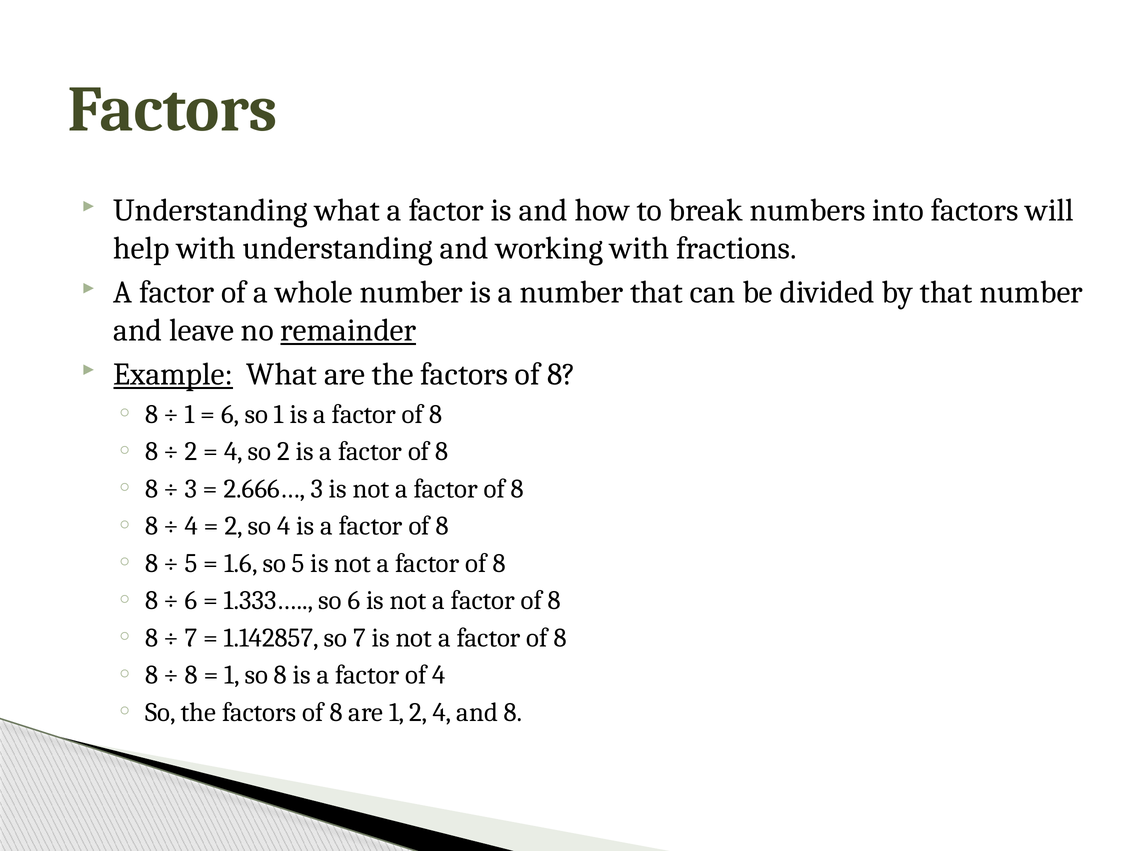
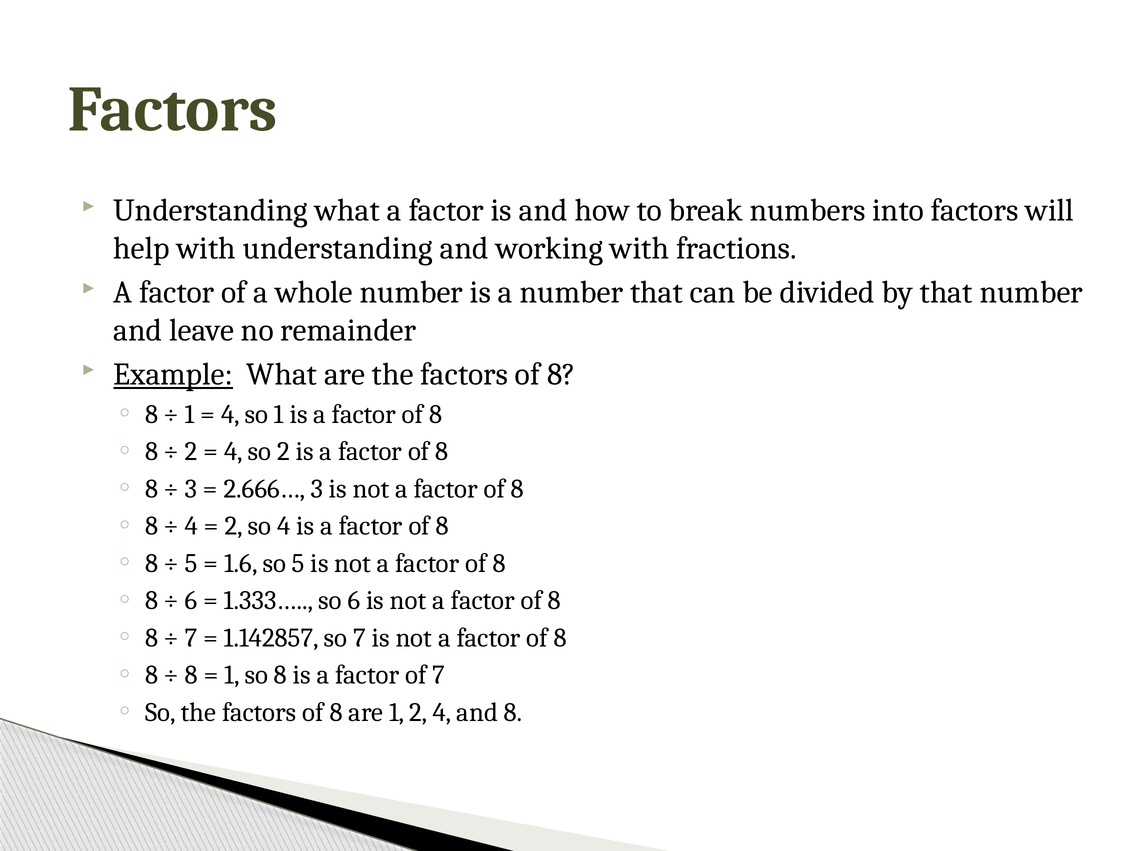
remainder underline: present -> none (348, 330)
6: 6 -> 4 (230, 414)
of 4: 4 -> 7 (439, 675)
